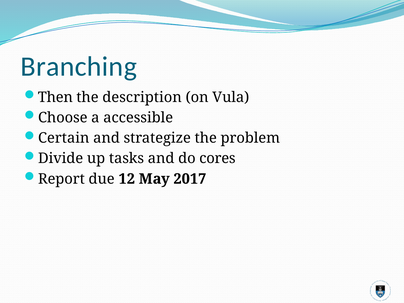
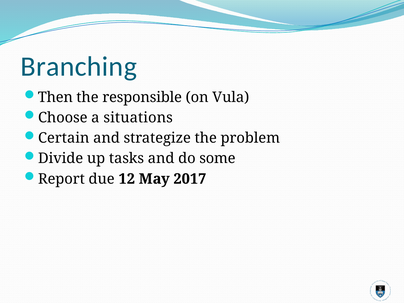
description: description -> responsible (142, 97)
accessible: accessible -> situations (138, 118)
cores: cores -> some (217, 158)
